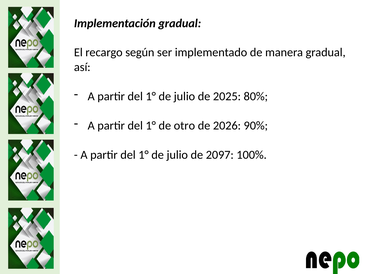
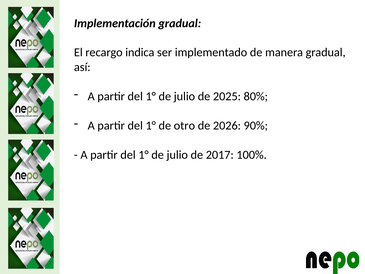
según: según -> indica (140, 52)
2097: 2097 -> 2017 (220, 155)
